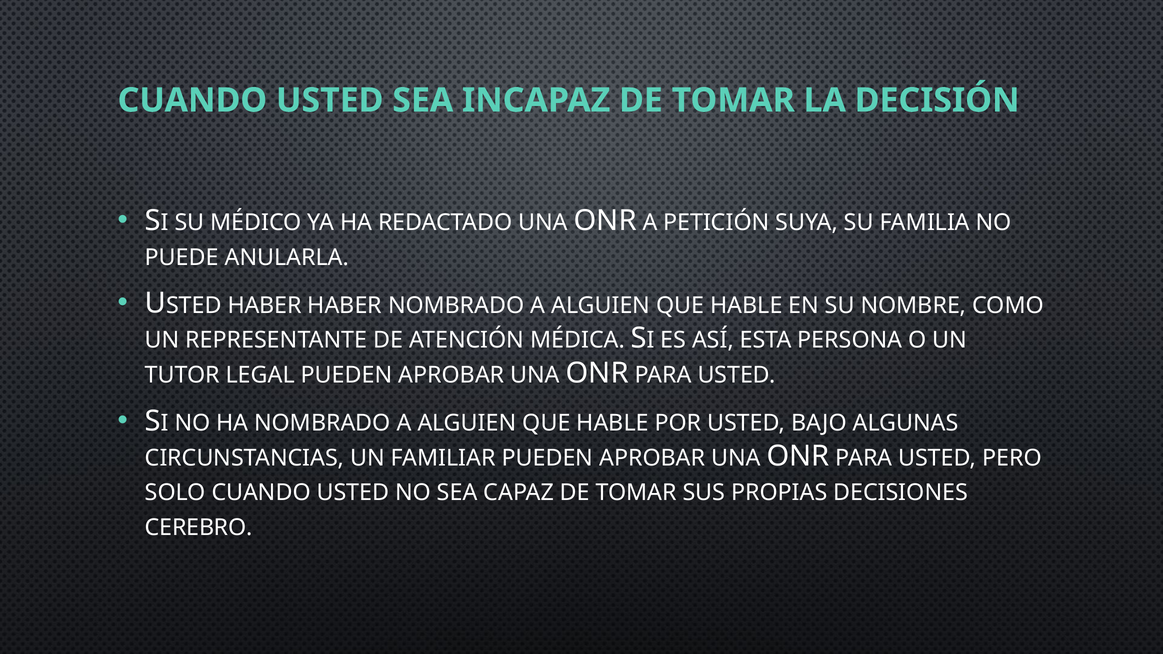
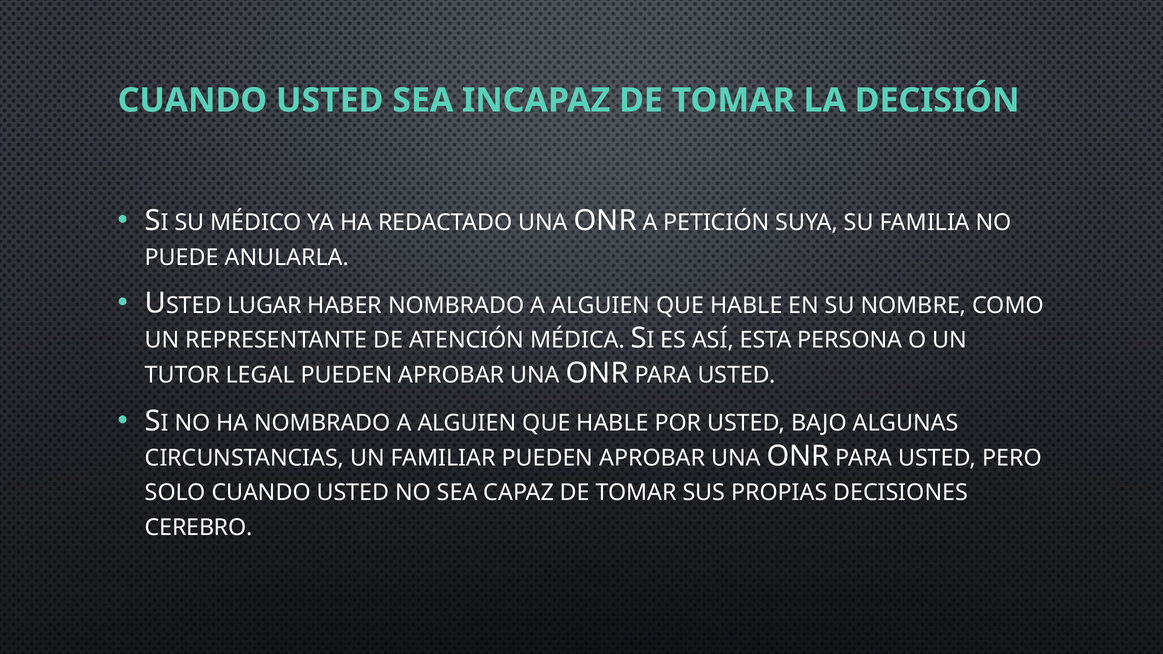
HABER: HABER -> LUGAR (265, 305)
